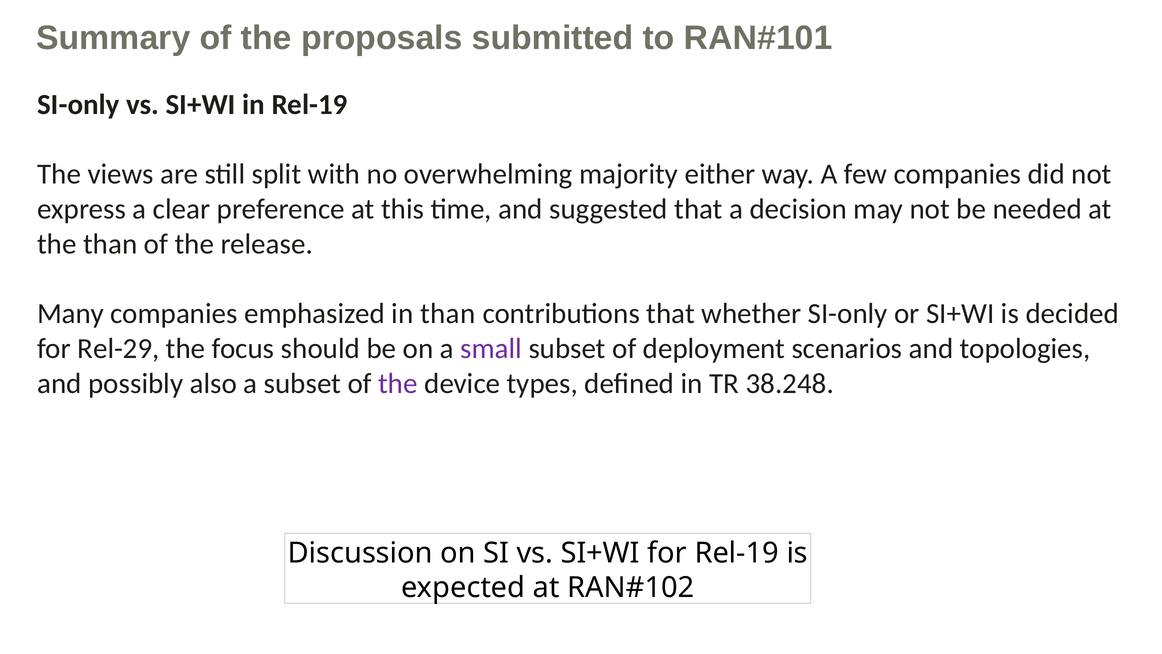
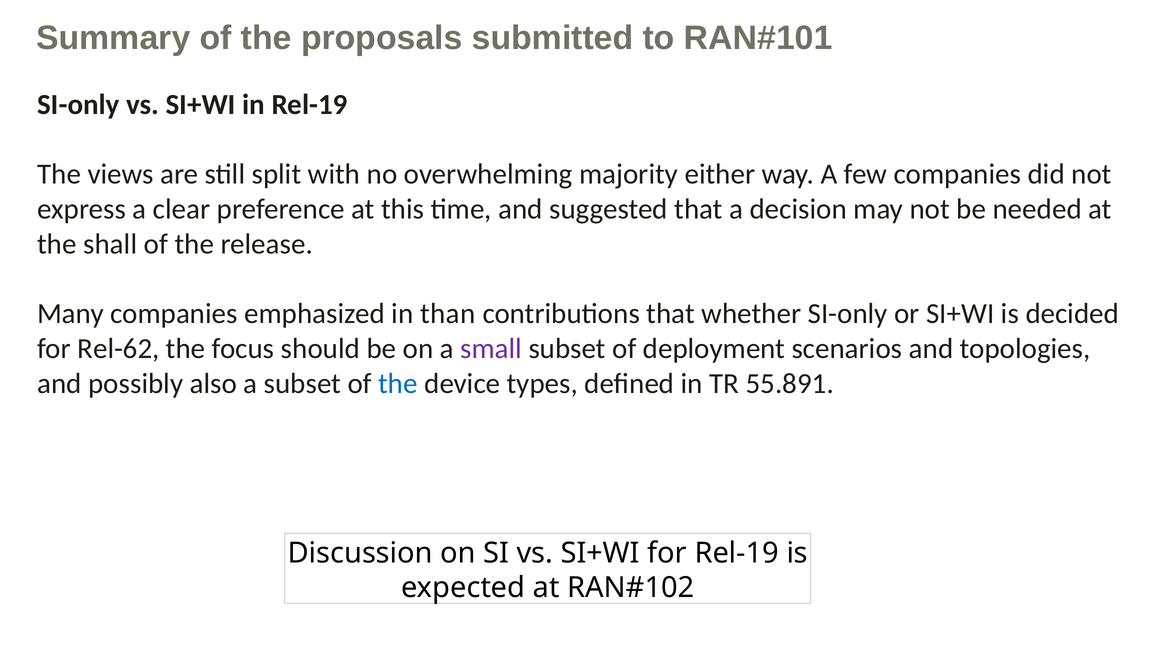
the than: than -> shall (110, 244)
Rel-29: Rel-29 -> Rel-62 (118, 348)
the colour: purple -> blue (398, 383)
38.248: 38.248 -> 55.891 (790, 383)
